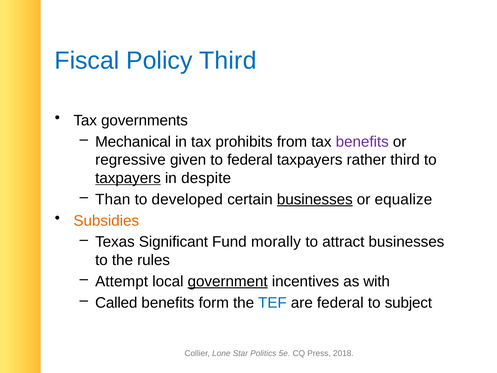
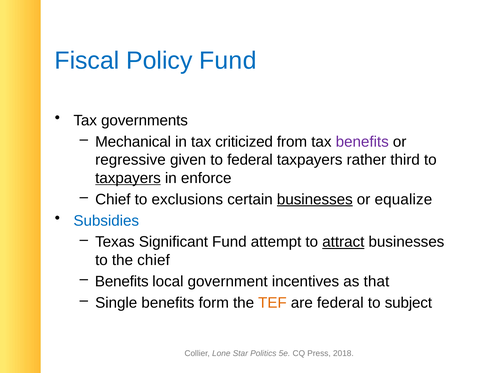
Policy Third: Third -> Fund (228, 61)
prohibits: prohibits -> criticized (244, 142)
despite: despite -> enforce (206, 178)
Than: Than -> Chief (113, 199)
developed: developed -> exclusions (187, 199)
Subsidies colour: orange -> blue (106, 221)
morally: morally -> attempt (276, 242)
attract underline: none -> present (343, 242)
the rules: rules -> chief (153, 260)
Attempt: Attempt -> Benefits (122, 281)
government underline: present -> none (228, 281)
with: with -> that (376, 281)
Called: Called -> Single (116, 302)
TEF colour: blue -> orange (272, 302)
